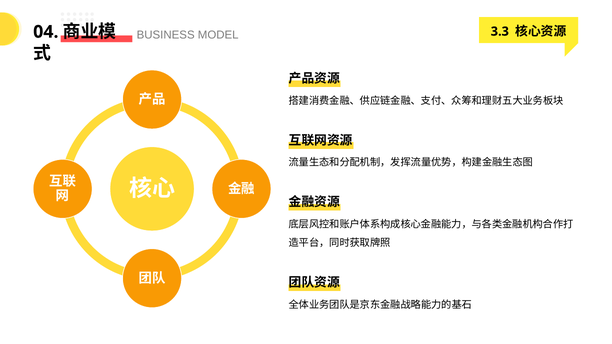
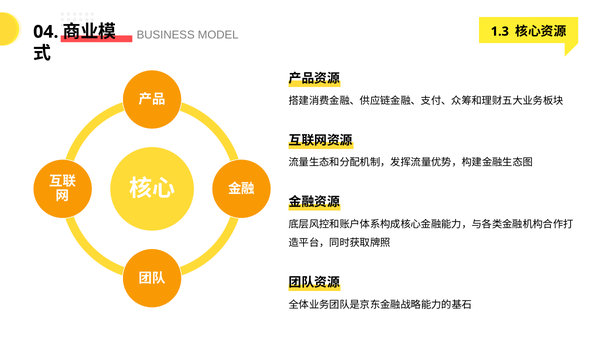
3.3: 3.3 -> 1.3 (500, 31)
